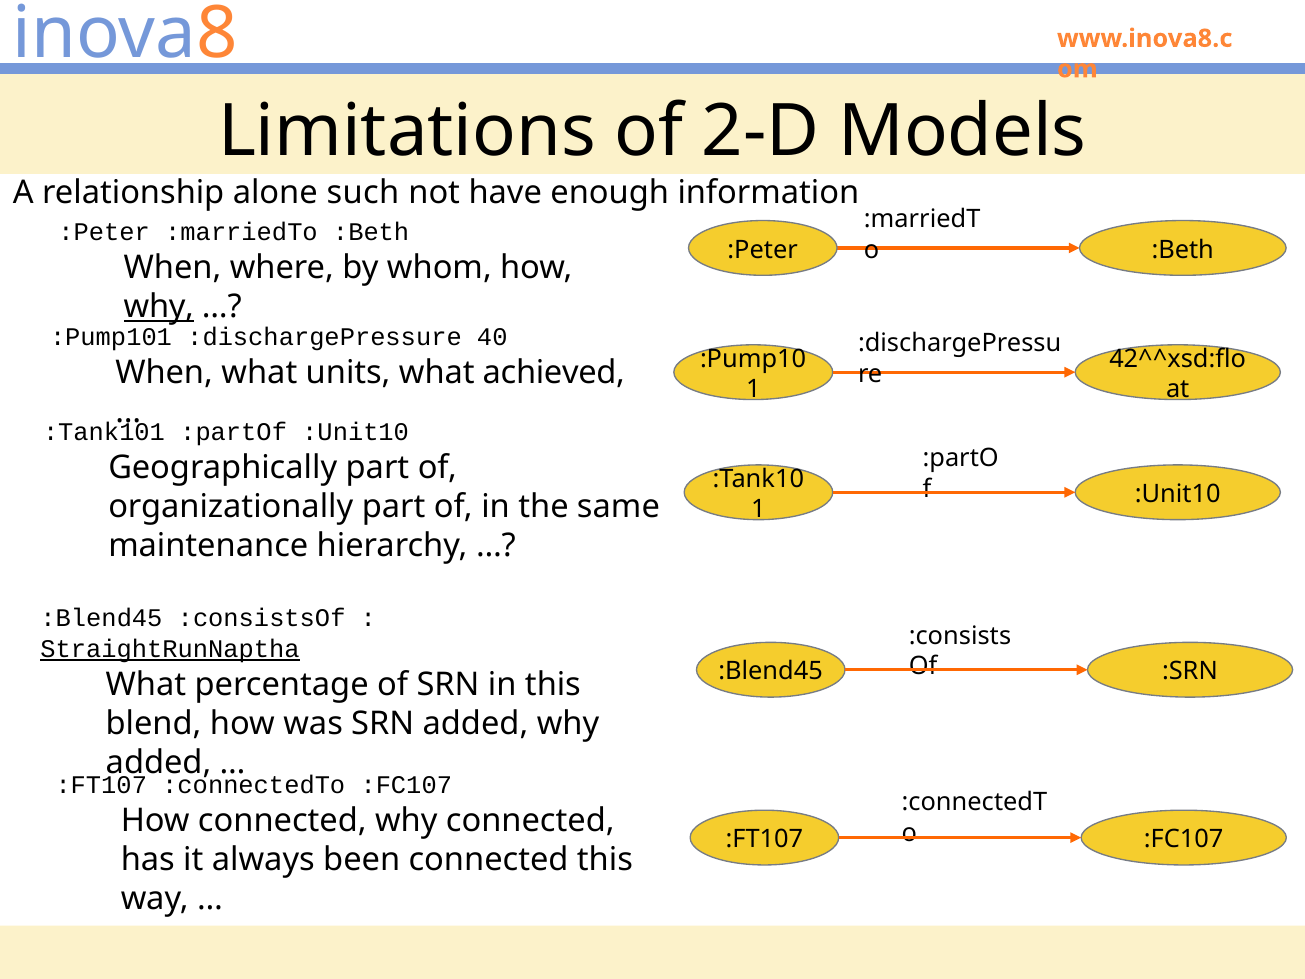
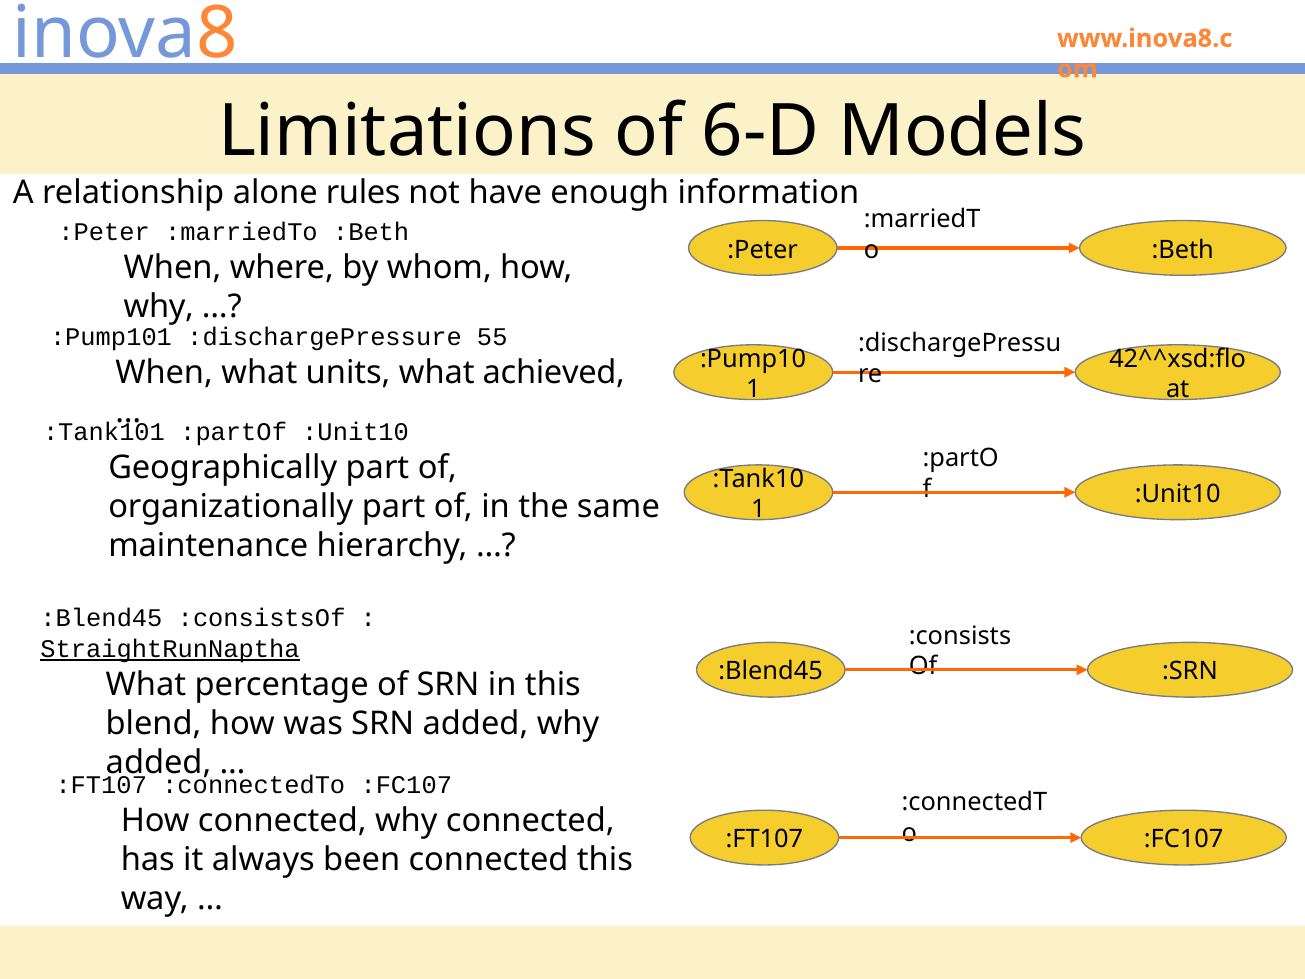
2-D: 2-D -> 6-D (761, 131)
such: such -> rules (363, 193)
why underline: present -> none (159, 306)
40: 40 -> 55 (492, 337)
